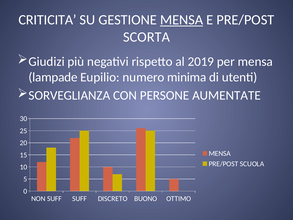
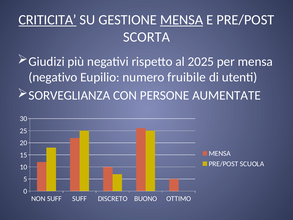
CRITICITA underline: none -> present (48, 20)
2019: 2019 -> 2025 (201, 61)
lampade: lampade -> negativo (53, 77)
minima: minima -> fruibile (187, 77)
